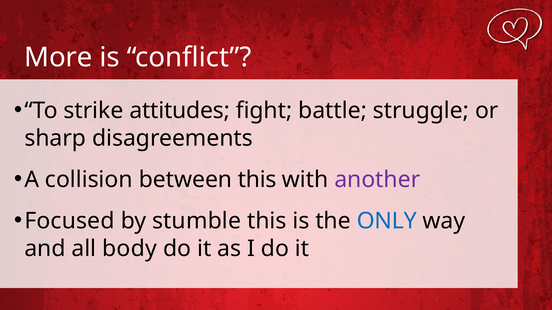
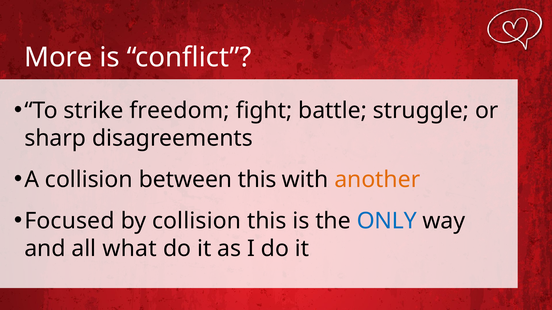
attitudes: attitudes -> freedom (179, 111)
another colour: purple -> orange (377, 180)
by stumble: stumble -> collision (197, 221)
body: body -> what (130, 249)
